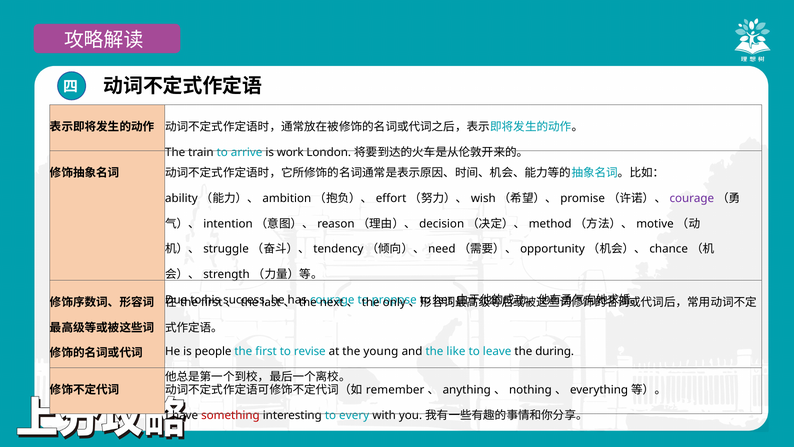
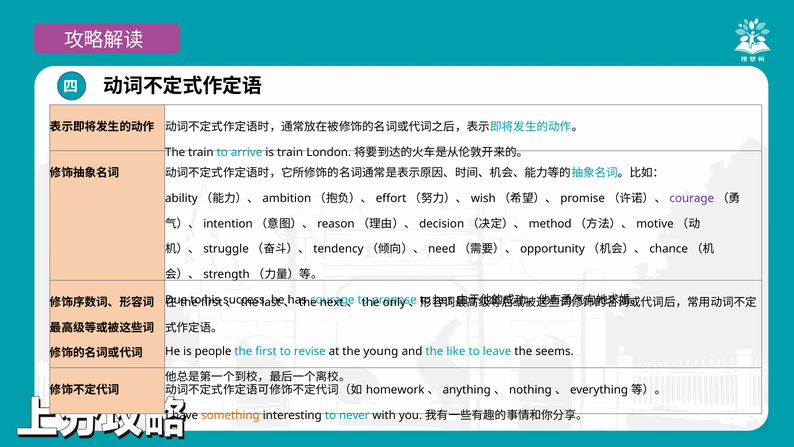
is work: work -> train (290, 152)
during: during -> seems (555, 351)
remember: remember -> homework (395, 390)
something colour: red -> orange (230, 415)
every: every -> never (354, 415)
